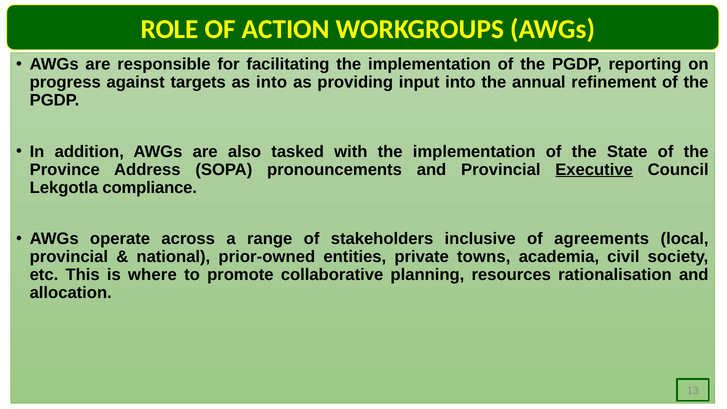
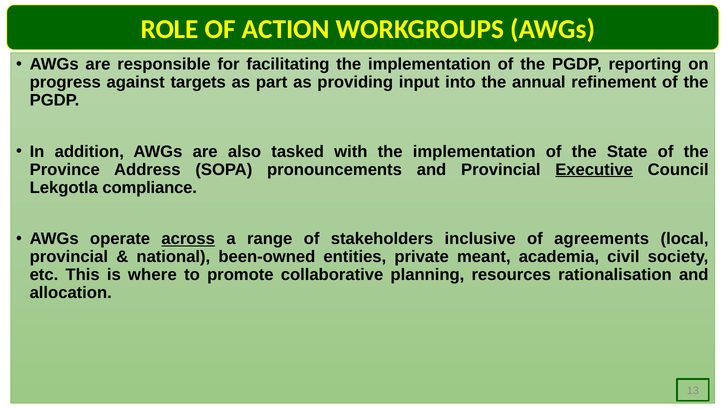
as into: into -> part (272, 82)
across underline: none -> present (188, 239)
prior-owned: prior-owned -> been-owned (267, 257)
towns: towns -> meant (484, 257)
